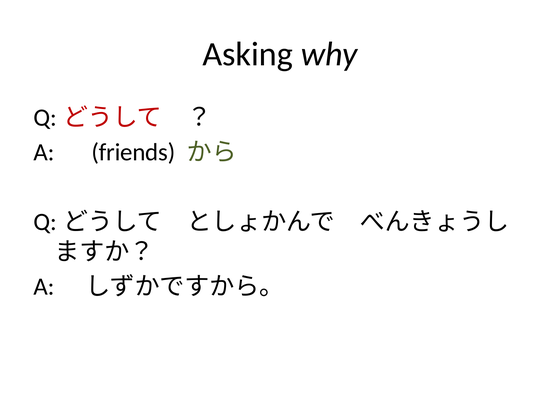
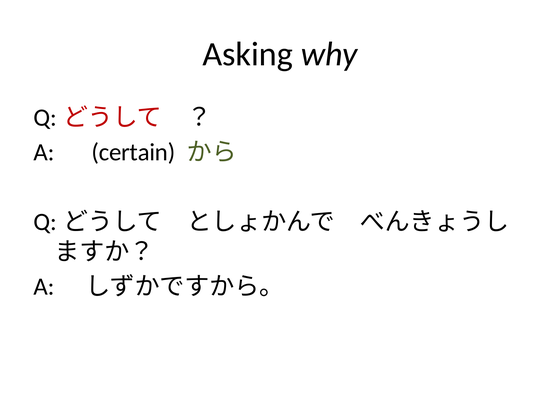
friends: friends -> certain (133, 152)
